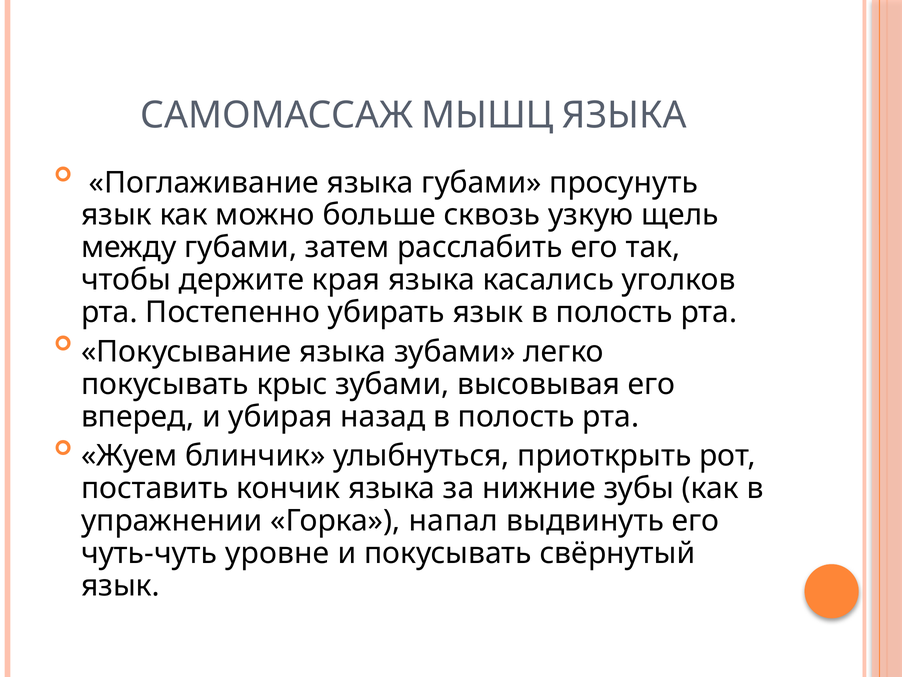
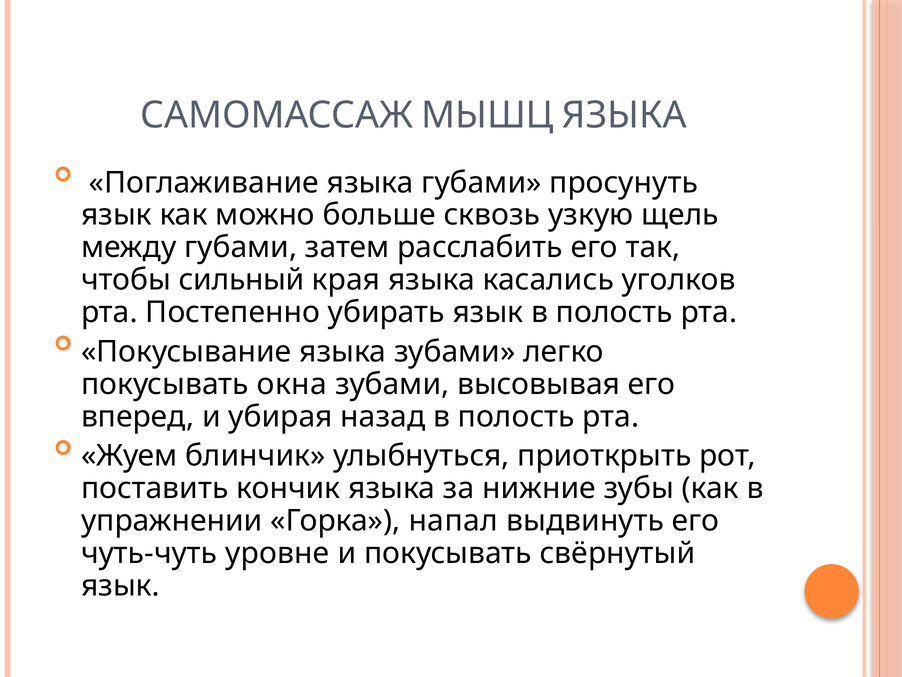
держите: держите -> сильный (242, 280)
крыс: крыс -> окна (292, 384)
